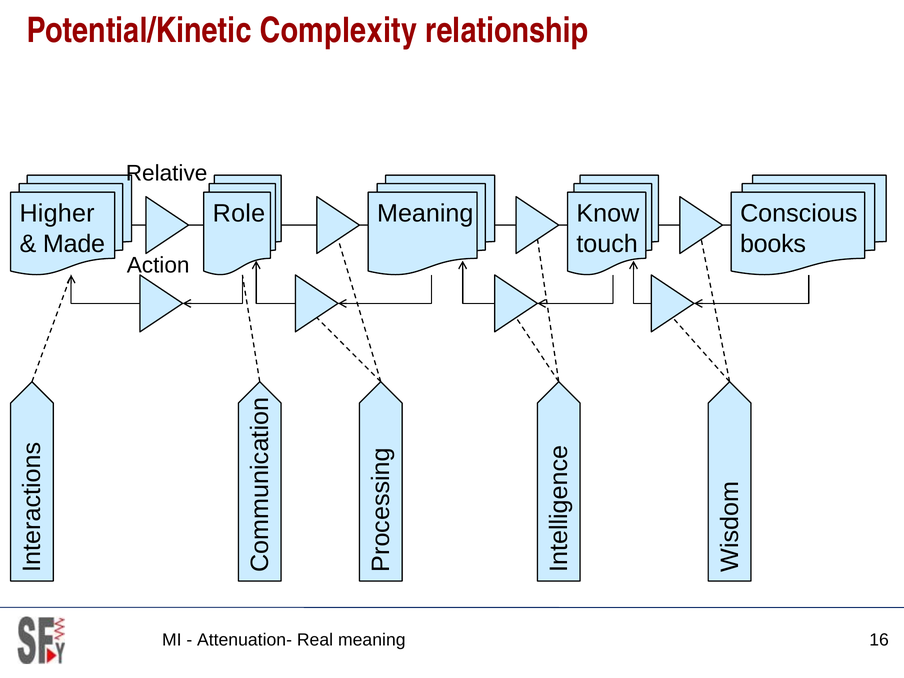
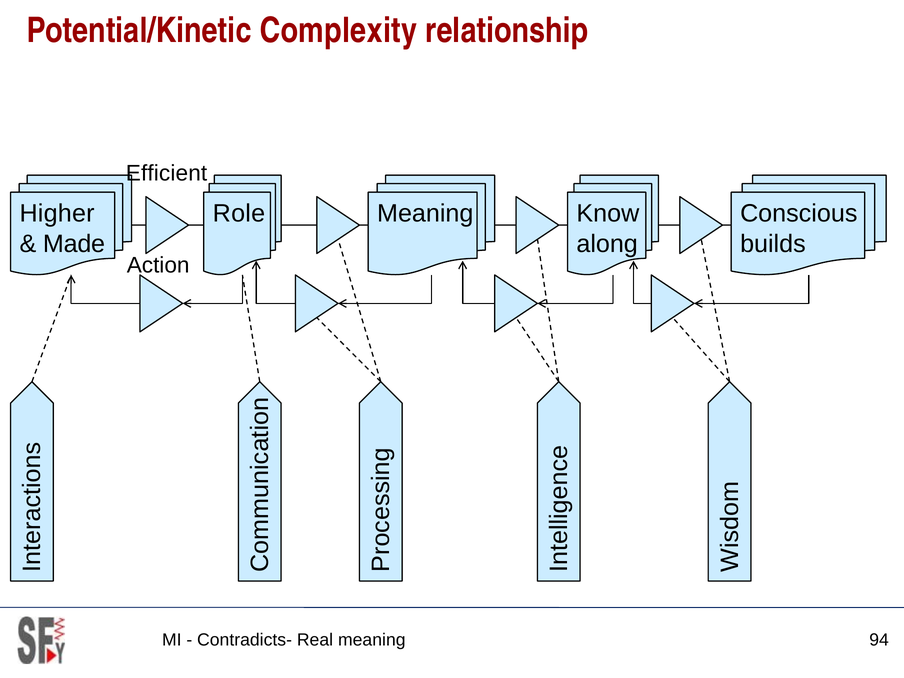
Relative: Relative -> Efficient (167, 173)
touch: touch -> along (607, 244)
books: books -> builds (773, 244)
Attenuation-: Attenuation- -> Contradicts- (245, 640)
16: 16 -> 94 (879, 640)
